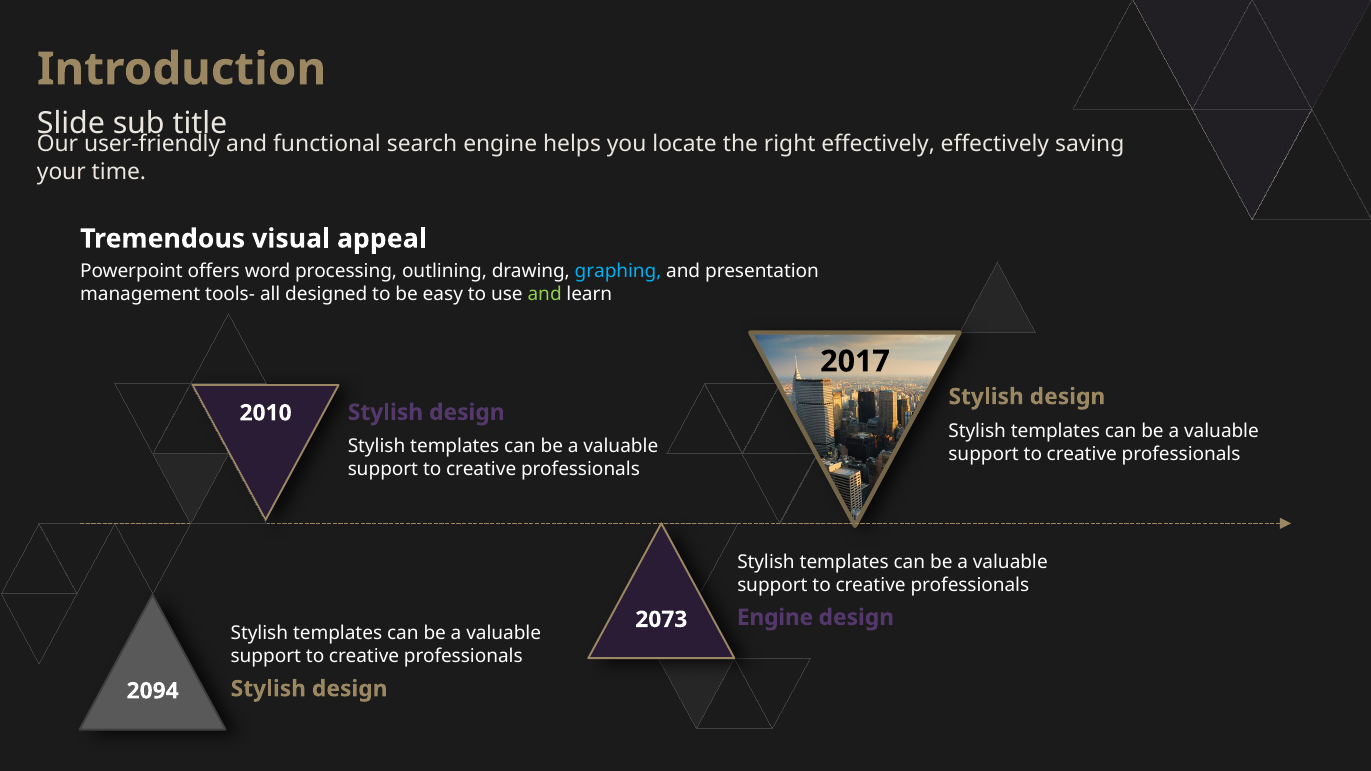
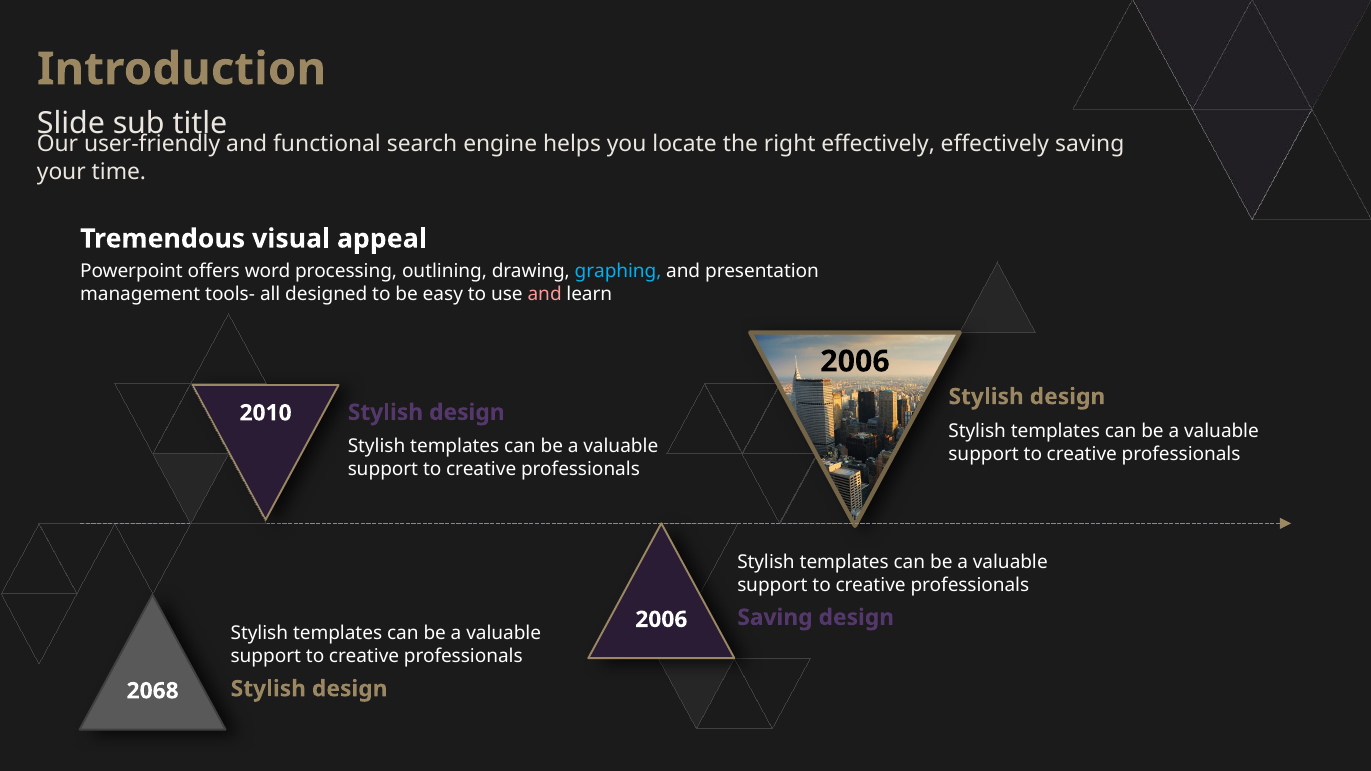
and colour: light green -> pink (545, 294)
2017: 2017 -> 2006 (855, 362)
Engine: Engine -> Saving (775, 618)
2073: 2073 -> 2006 (661, 620)
2094: 2094 -> 2068 (153, 691)
